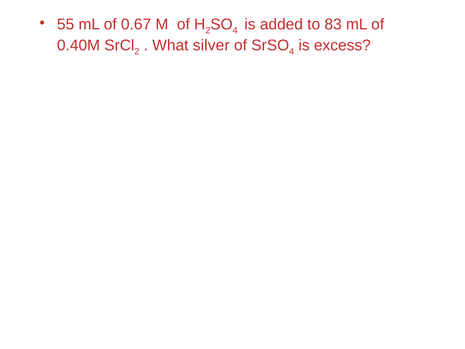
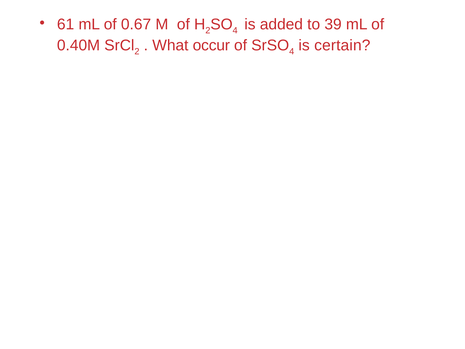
55: 55 -> 61 (66, 24)
83: 83 -> 39 (333, 24)
silver: silver -> occur (211, 46)
excess: excess -> certain (342, 46)
